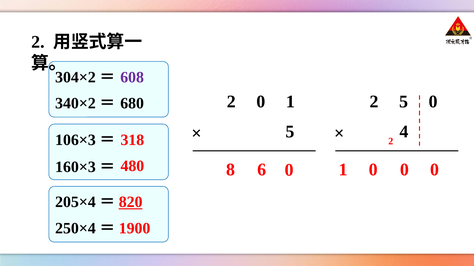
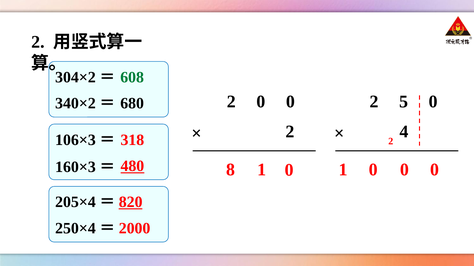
608 colour: purple -> green (132, 77)
1: 1 -> 0 (290, 102)
5: 5 -> 2 (290, 132)
480 underline: none -> present (132, 166)
8 6: 6 -> 1 (262, 170)
1900: 1900 -> 2000 (135, 229)
